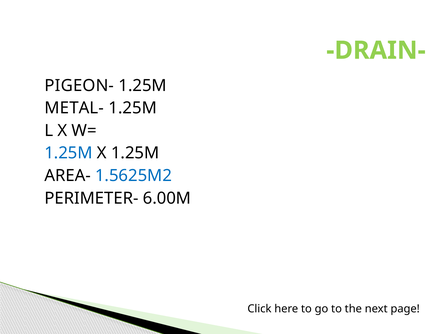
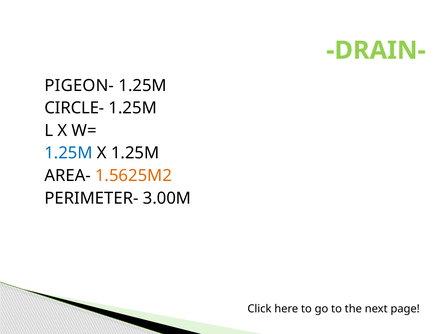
METAL-: METAL- -> CIRCLE- (74, 108)
1.5625M2 colour: blue -> orange (133, 176)
6.00M: 6.00M -> 3.00M (167, 198)
